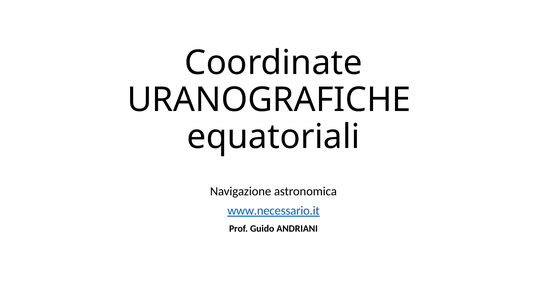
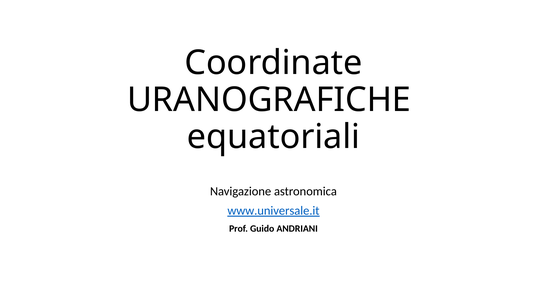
www.necessario.it: www.necessario.it -> www.universale.it (273, 210)
